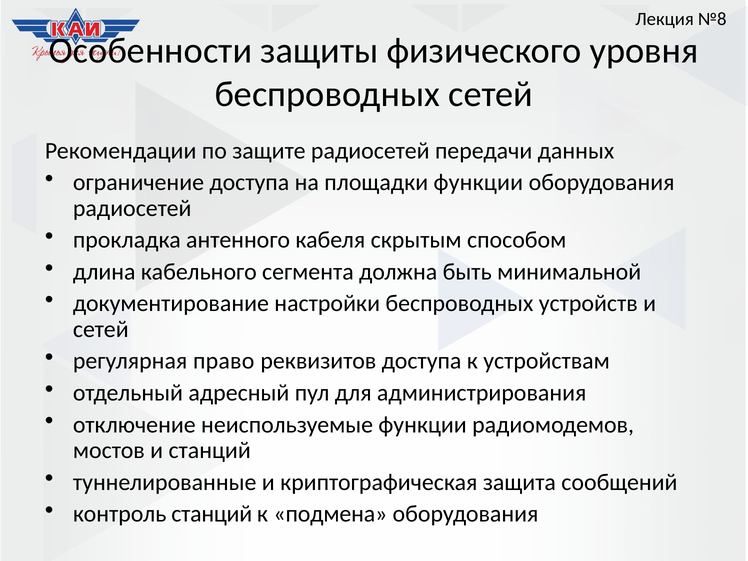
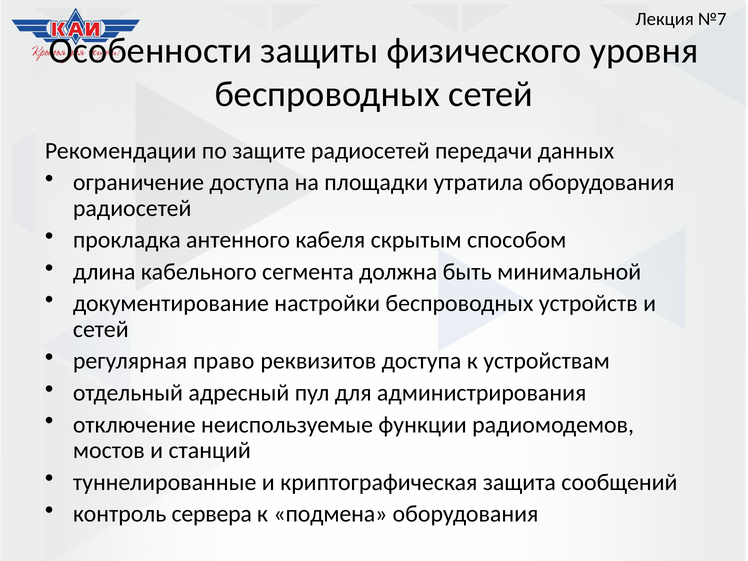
№8: №8 -> №7 (712, 19)
площадки функции: функции -> утратила (478, 182)
контроль станций: станций -> сервера (212, 514)
